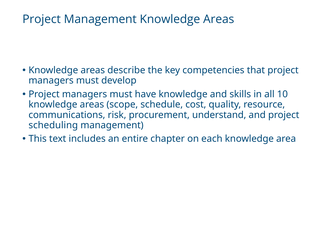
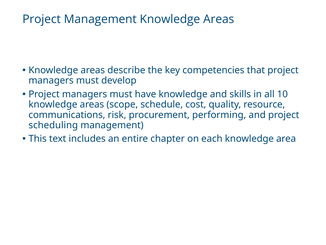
understand: understand -> performing (219, 115)
